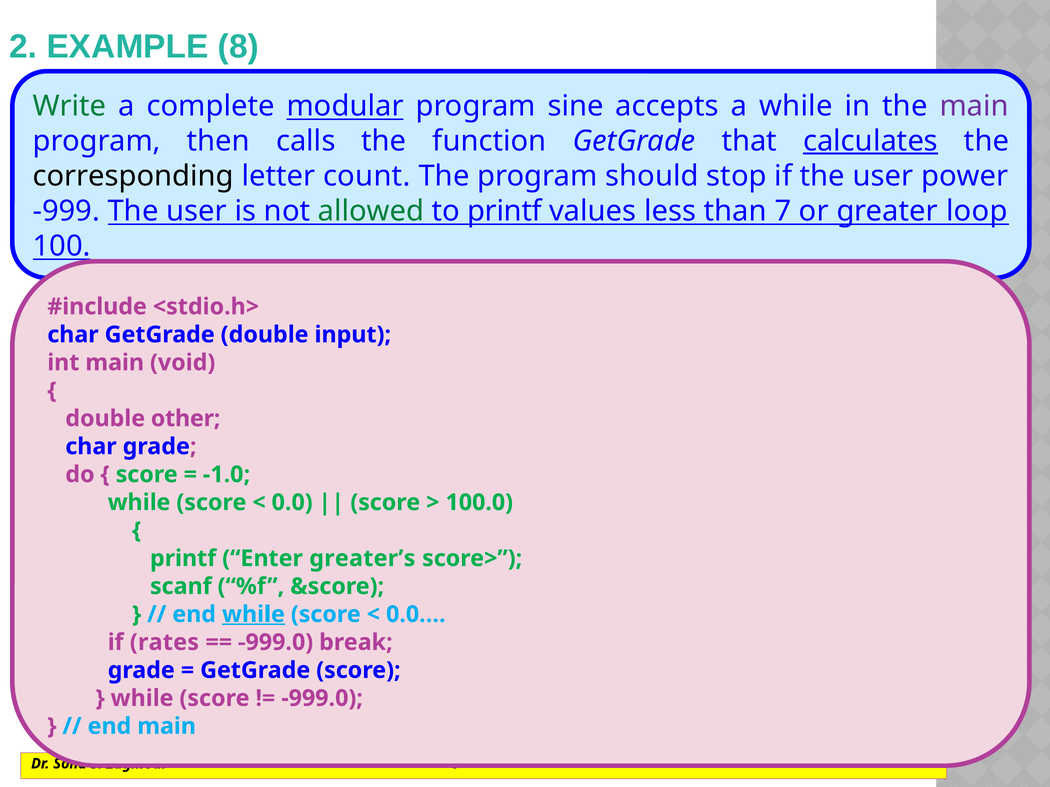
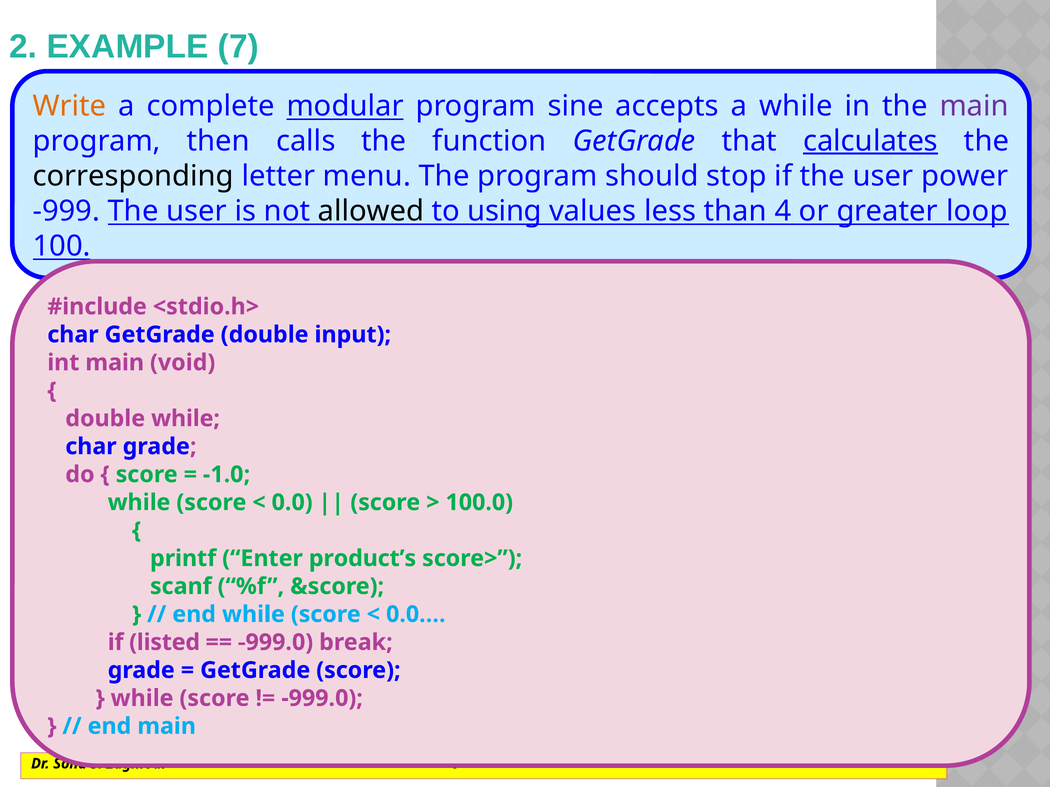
8: 8 -> 7 (238, 47)
Write colour: green -> orange (69, 106)
count: count -> menu (367, 176)
allowed colour: green -> black (371, 211)
to printf: printf -> using (505, 211)
7: 7 -> 4 (783, 211)
double other: other -> while (186, 419)
greater’s: greater’s -> product’s (363, 559)
while underline: present -> none (253, 615)
rates: rates -> listed (165, 643)
